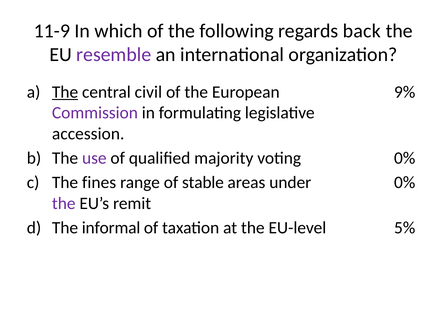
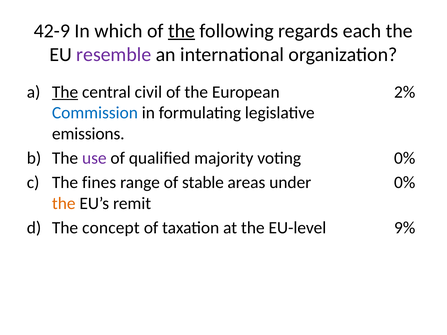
11-9: 11-9 -> 42-9 (52, 31)
the underline: none -> present (182, 31)
back: back -> each (362, 31)
9%: 9% -> 2% (405, 92)
Commission colour: purple -> blue (95, 113)
accession: accession -> emissions (88, 134)
the colour: purple -> orange (64, 203)
informal: informal -> concept (111, 228)
5%: 5% -> 9% (405, 228)
